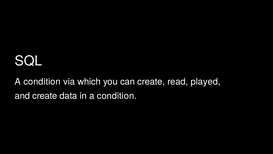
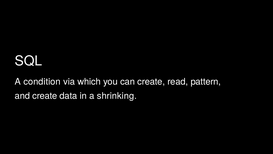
played: played -> pattern (206, 82)
in a condition: condition -> shrinking (117, 96)
